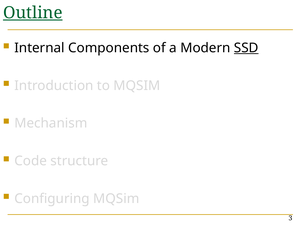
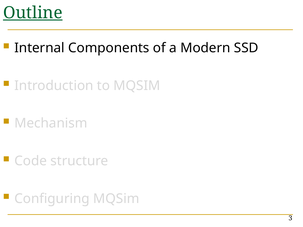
SSD underline: present -> none (246, 48)
